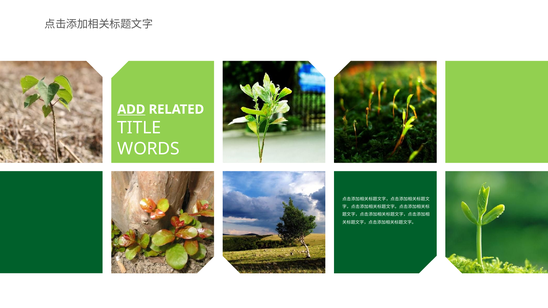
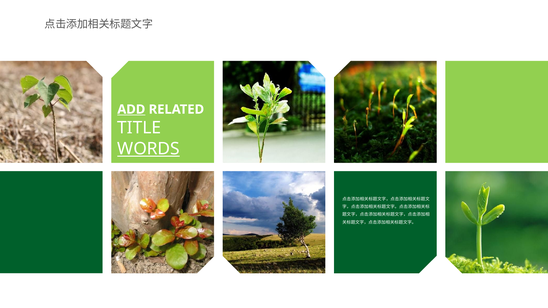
WORDS underline: none -> present (149, 149)
